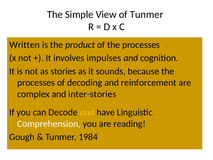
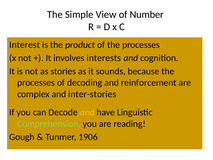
of Tunmer: Tunmer -> Number (147, 14)
Written: Written -> Interest (25, 45)
impulses: impulses -> interests (104, 58)
Comprehension colour: white -> light green (49, 124)
1984: 1984 -> 1906 (88, 137)
